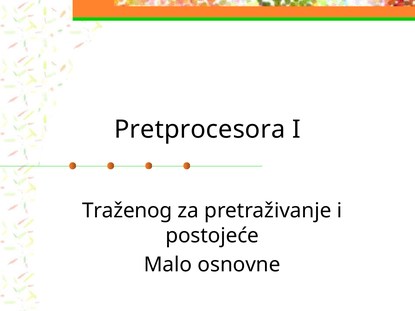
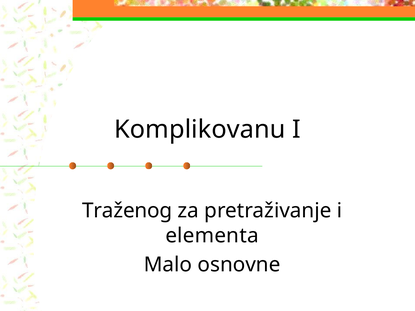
Pretprocesora: Pretprocesora -> Komplikovanu (200, 130)
postojeće: postojeće -> elementa (212, 236)
